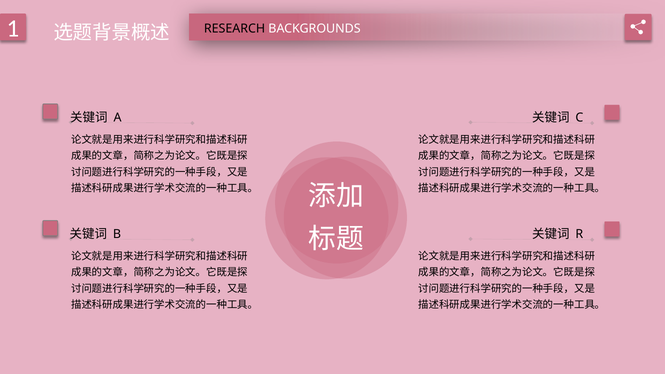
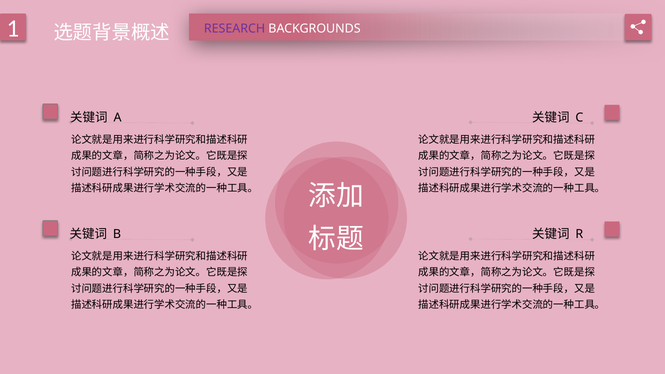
RESEARCH colour: black -> purple (235, 28)
